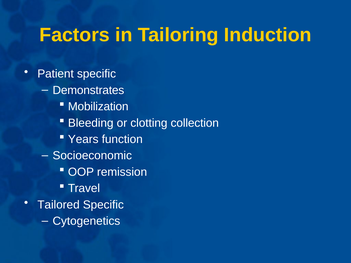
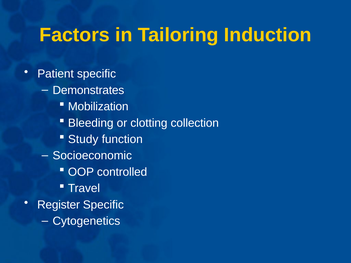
Years: Years -> Study (83, 139)
remission: remission -> controlled (122, 172)
Tailored: Tailored -> Register (59, 205)
